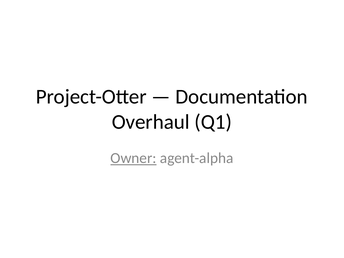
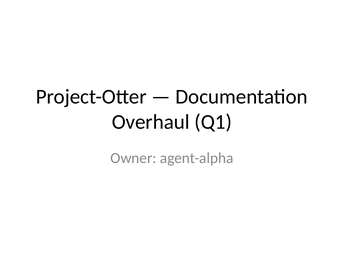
Owner underline: present -> none (133, 158)
